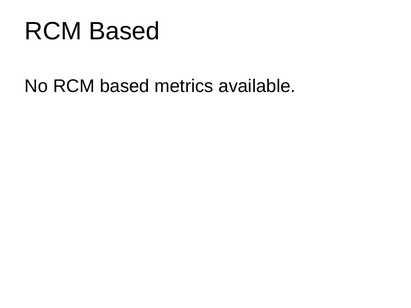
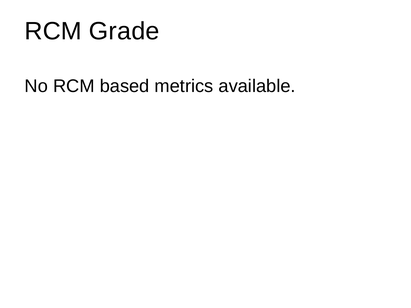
Based: Based -> Grade (124, 31)
